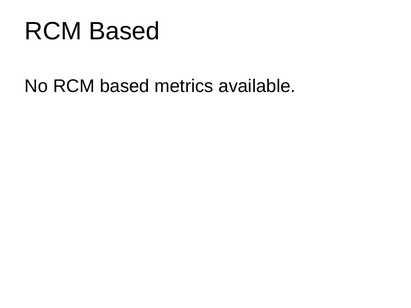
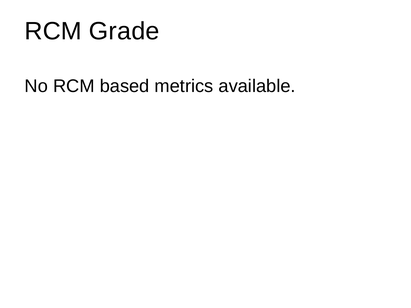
Based: Based -> Grade (124, 31)
